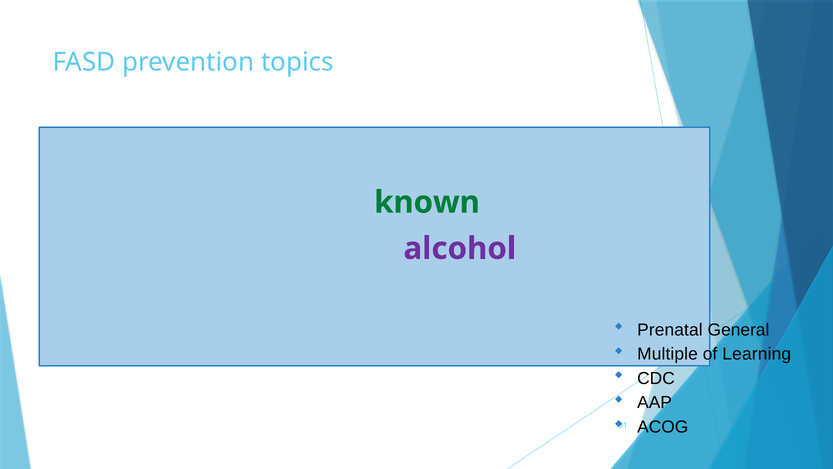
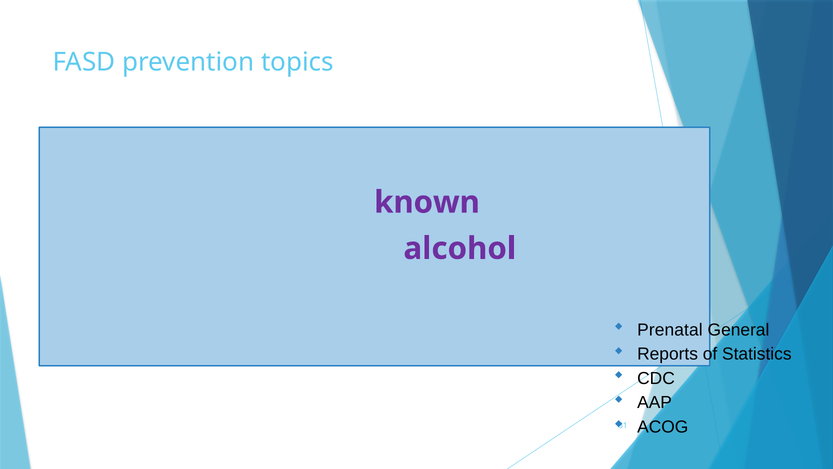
known colour: green -> purple (427, 202)
Multiple: Multiple -> Reports (668, 354)
Learning: Learning -> Statistics (757, 354)
